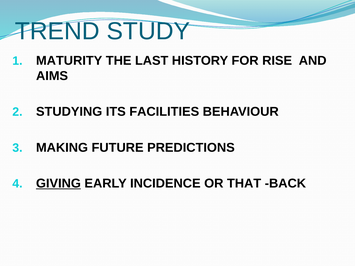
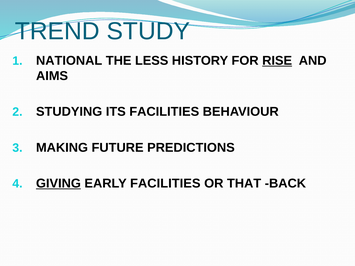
MATURITY: MATURITY -> NATIONAL (69, 61)
LAST: LAST -> LESS (152, 61)
RISE underline: none -> present (277, 61)
EARLY INCIDENCE: INCIDENCE -> FACILITIES (165, 184)
